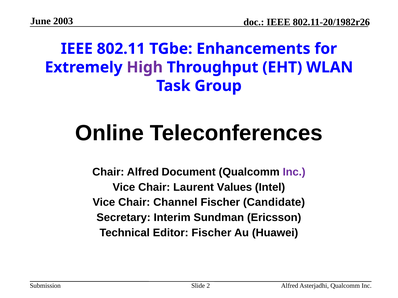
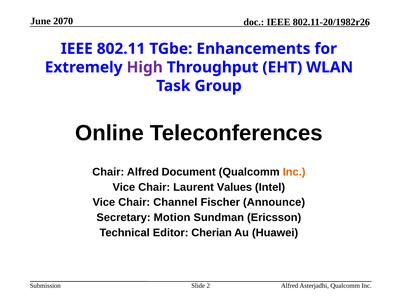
2003: 2003 -> 2070 (63, 21)
Inc colour: purple -> orange (294, 172)
Candidate: Candidate -> Announce (274, 203)
Interim: Interim -> Motion (172, 218)
Editor Fischer: Fischer -> Cherian (212, 233)
